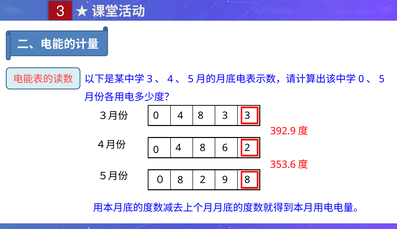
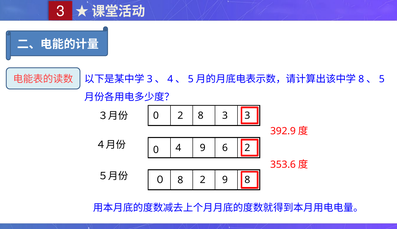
0: 0 -> 8 (361, 79)
4: 4 -> 2 (180, 116)
4 8: 8 -> 9 (203, 148)
